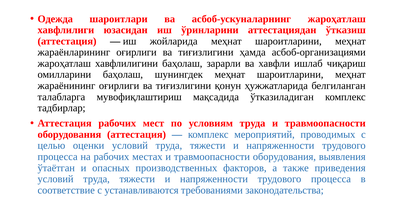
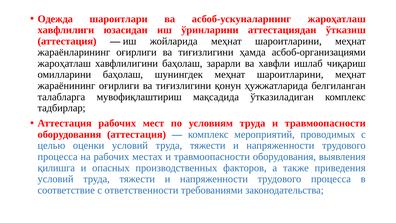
ўтаётган: ўтаётган -> қилишга (56, 168)
устанавливаются: устанавливаются -> ответственности (141, 190)
